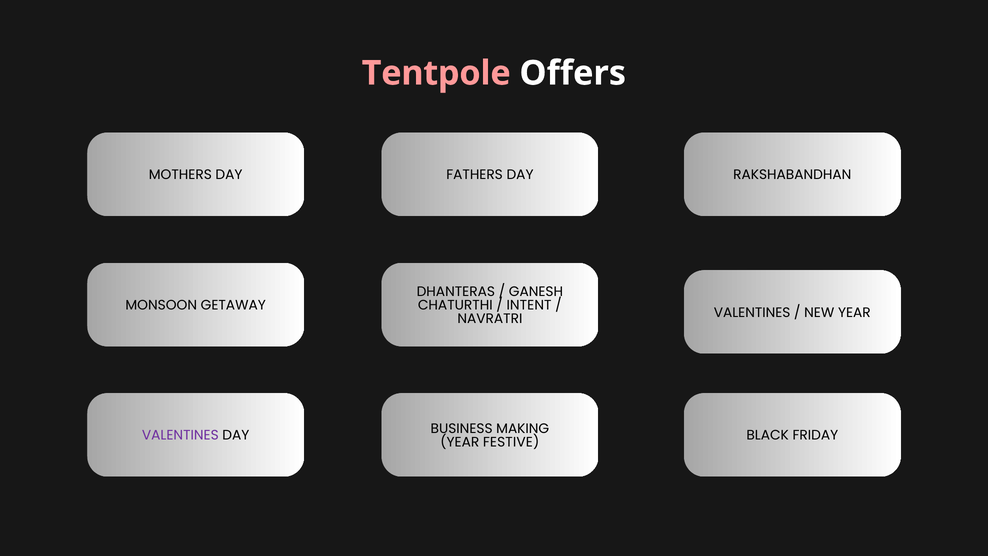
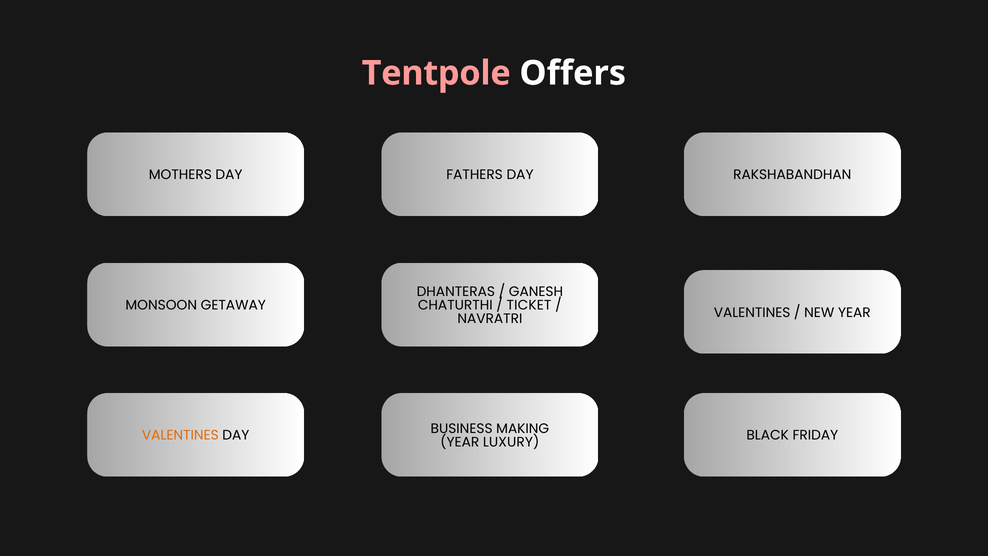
INTENT: INTENT -> TICKET (529, 305)
VALENTINES colour: purple -> orange (180, 435)
FESTIVE: FESTIVE -> LUXURY (511, 442)
